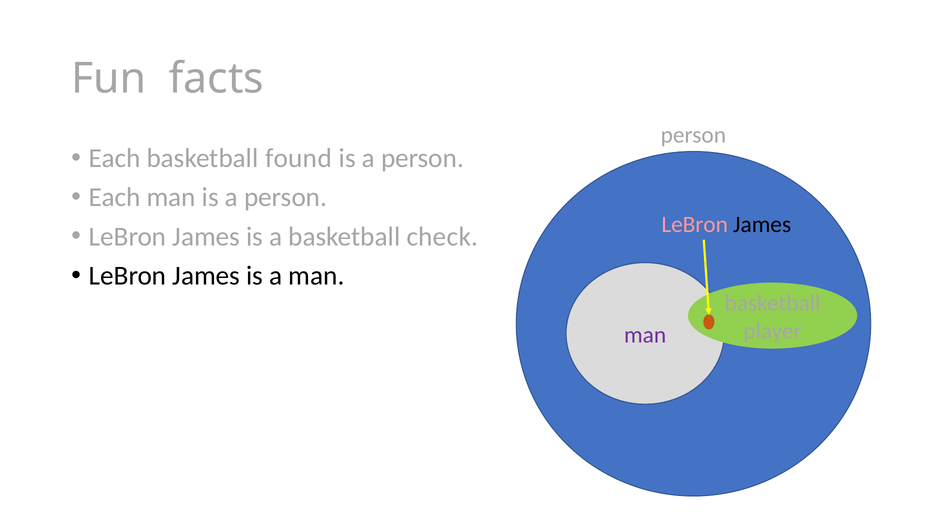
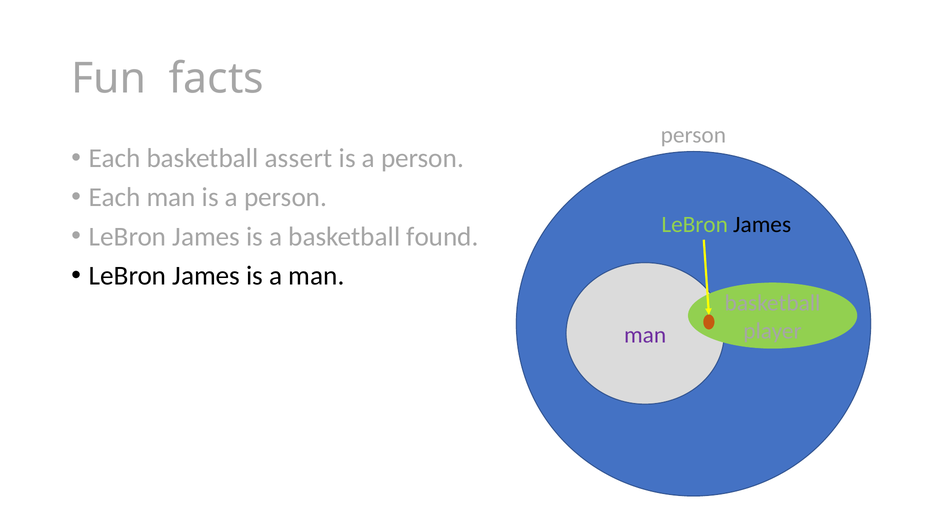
found: found -> assert (298, 158)
LeBron colour: pink -> light green (695, 225)
check: check -> found (442, 236)
